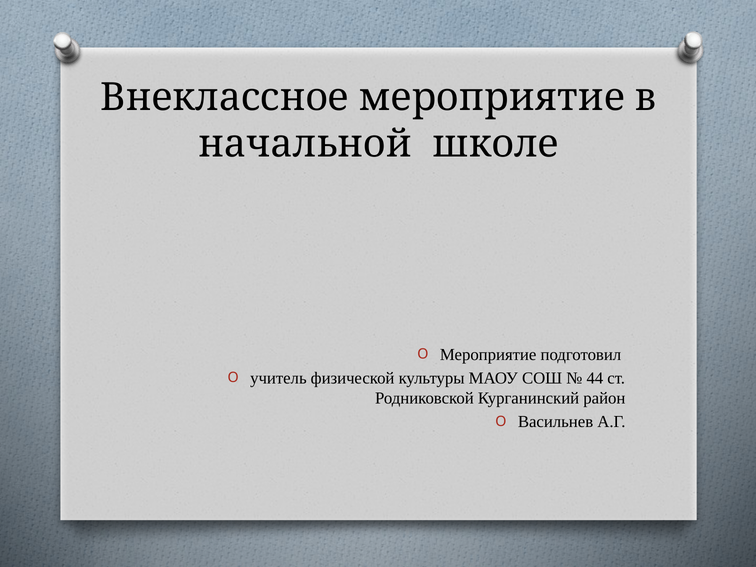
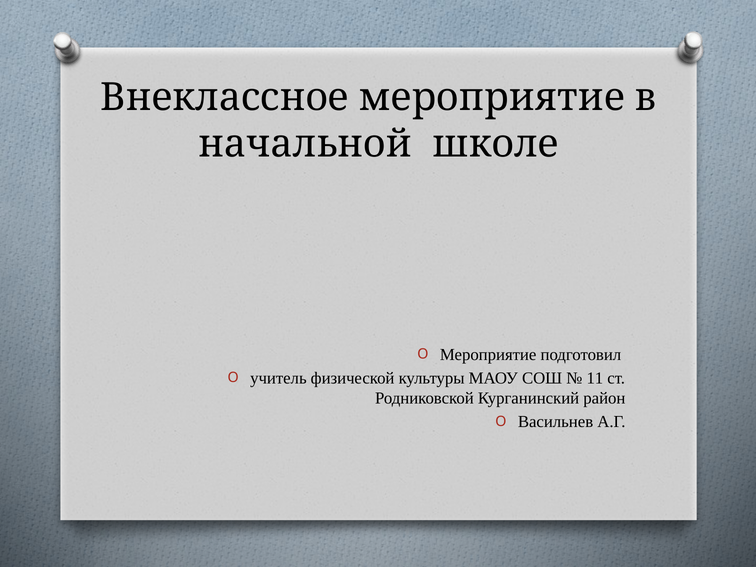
44: 44 -> 11 (595, 378)
